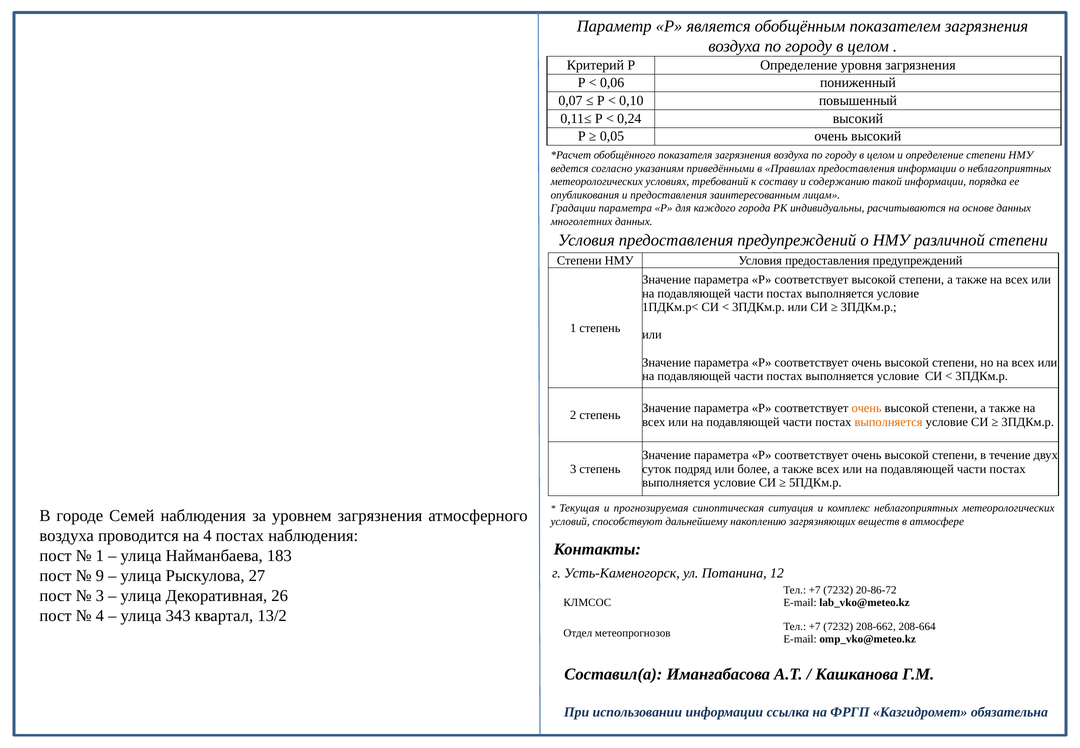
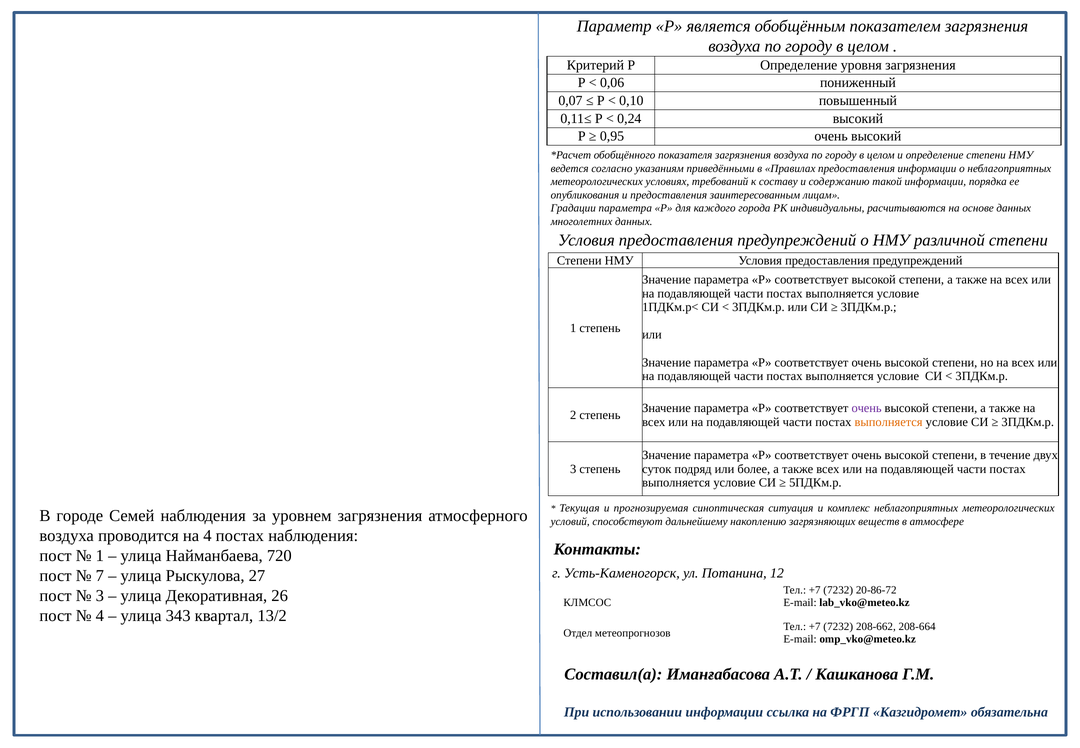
0,05: 0,05 -> 0,95 (612, 136)
очень colour: orange -> purple (867, 408)
183: 183 -> 720 (279, 555)
9: 9 -> 7 (100, 575)
